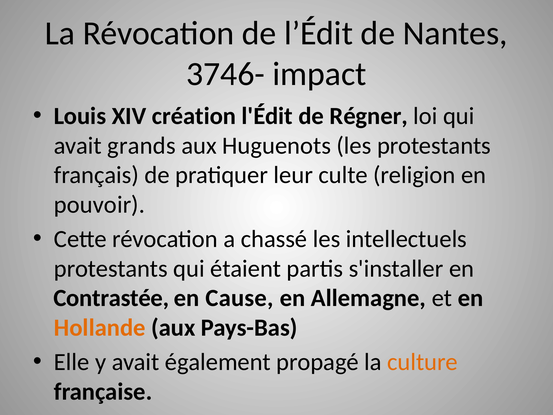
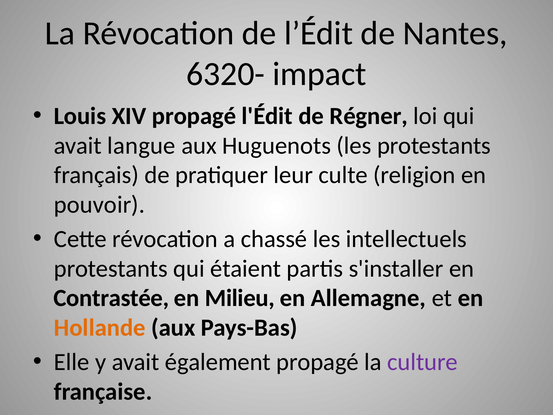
3746-: 3746- -> 6320- (225, 74)
XIV création: création -> propagé (194, 116)
grands: grands -> langue (141, 146)
Cause: Cause -> Milieu (240, 298)
culture colour: orange -> purple (423, 362)
